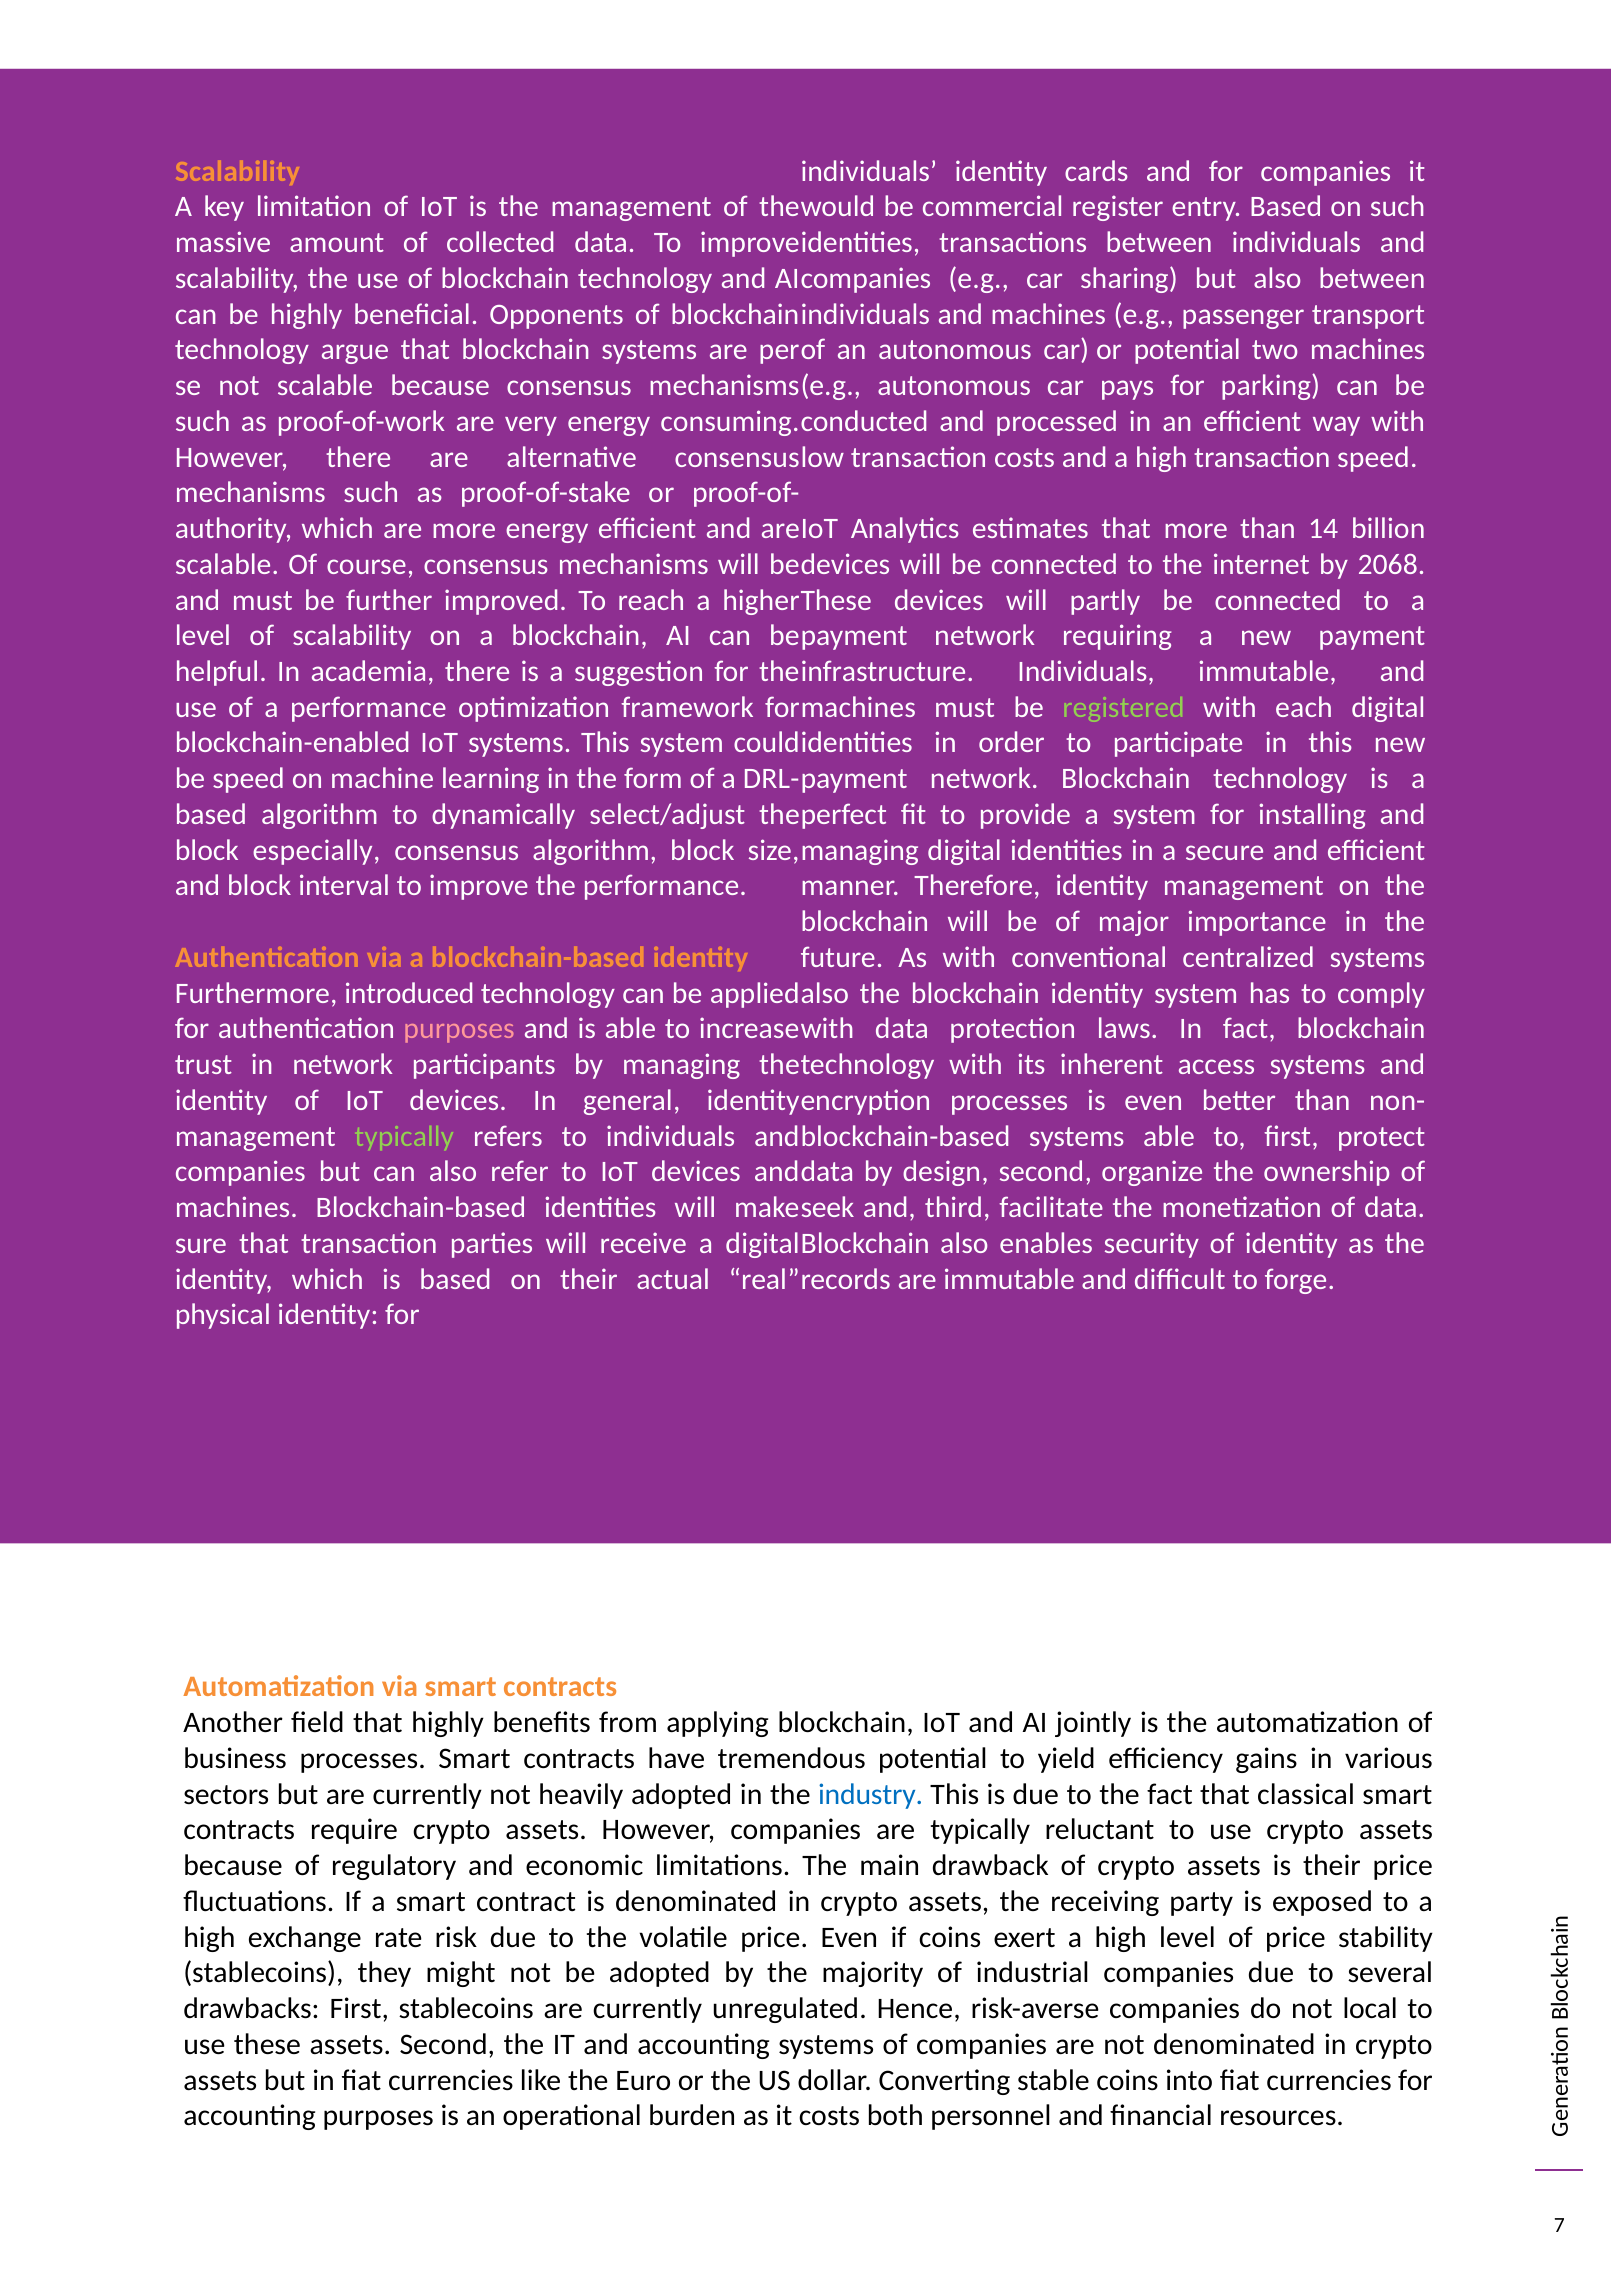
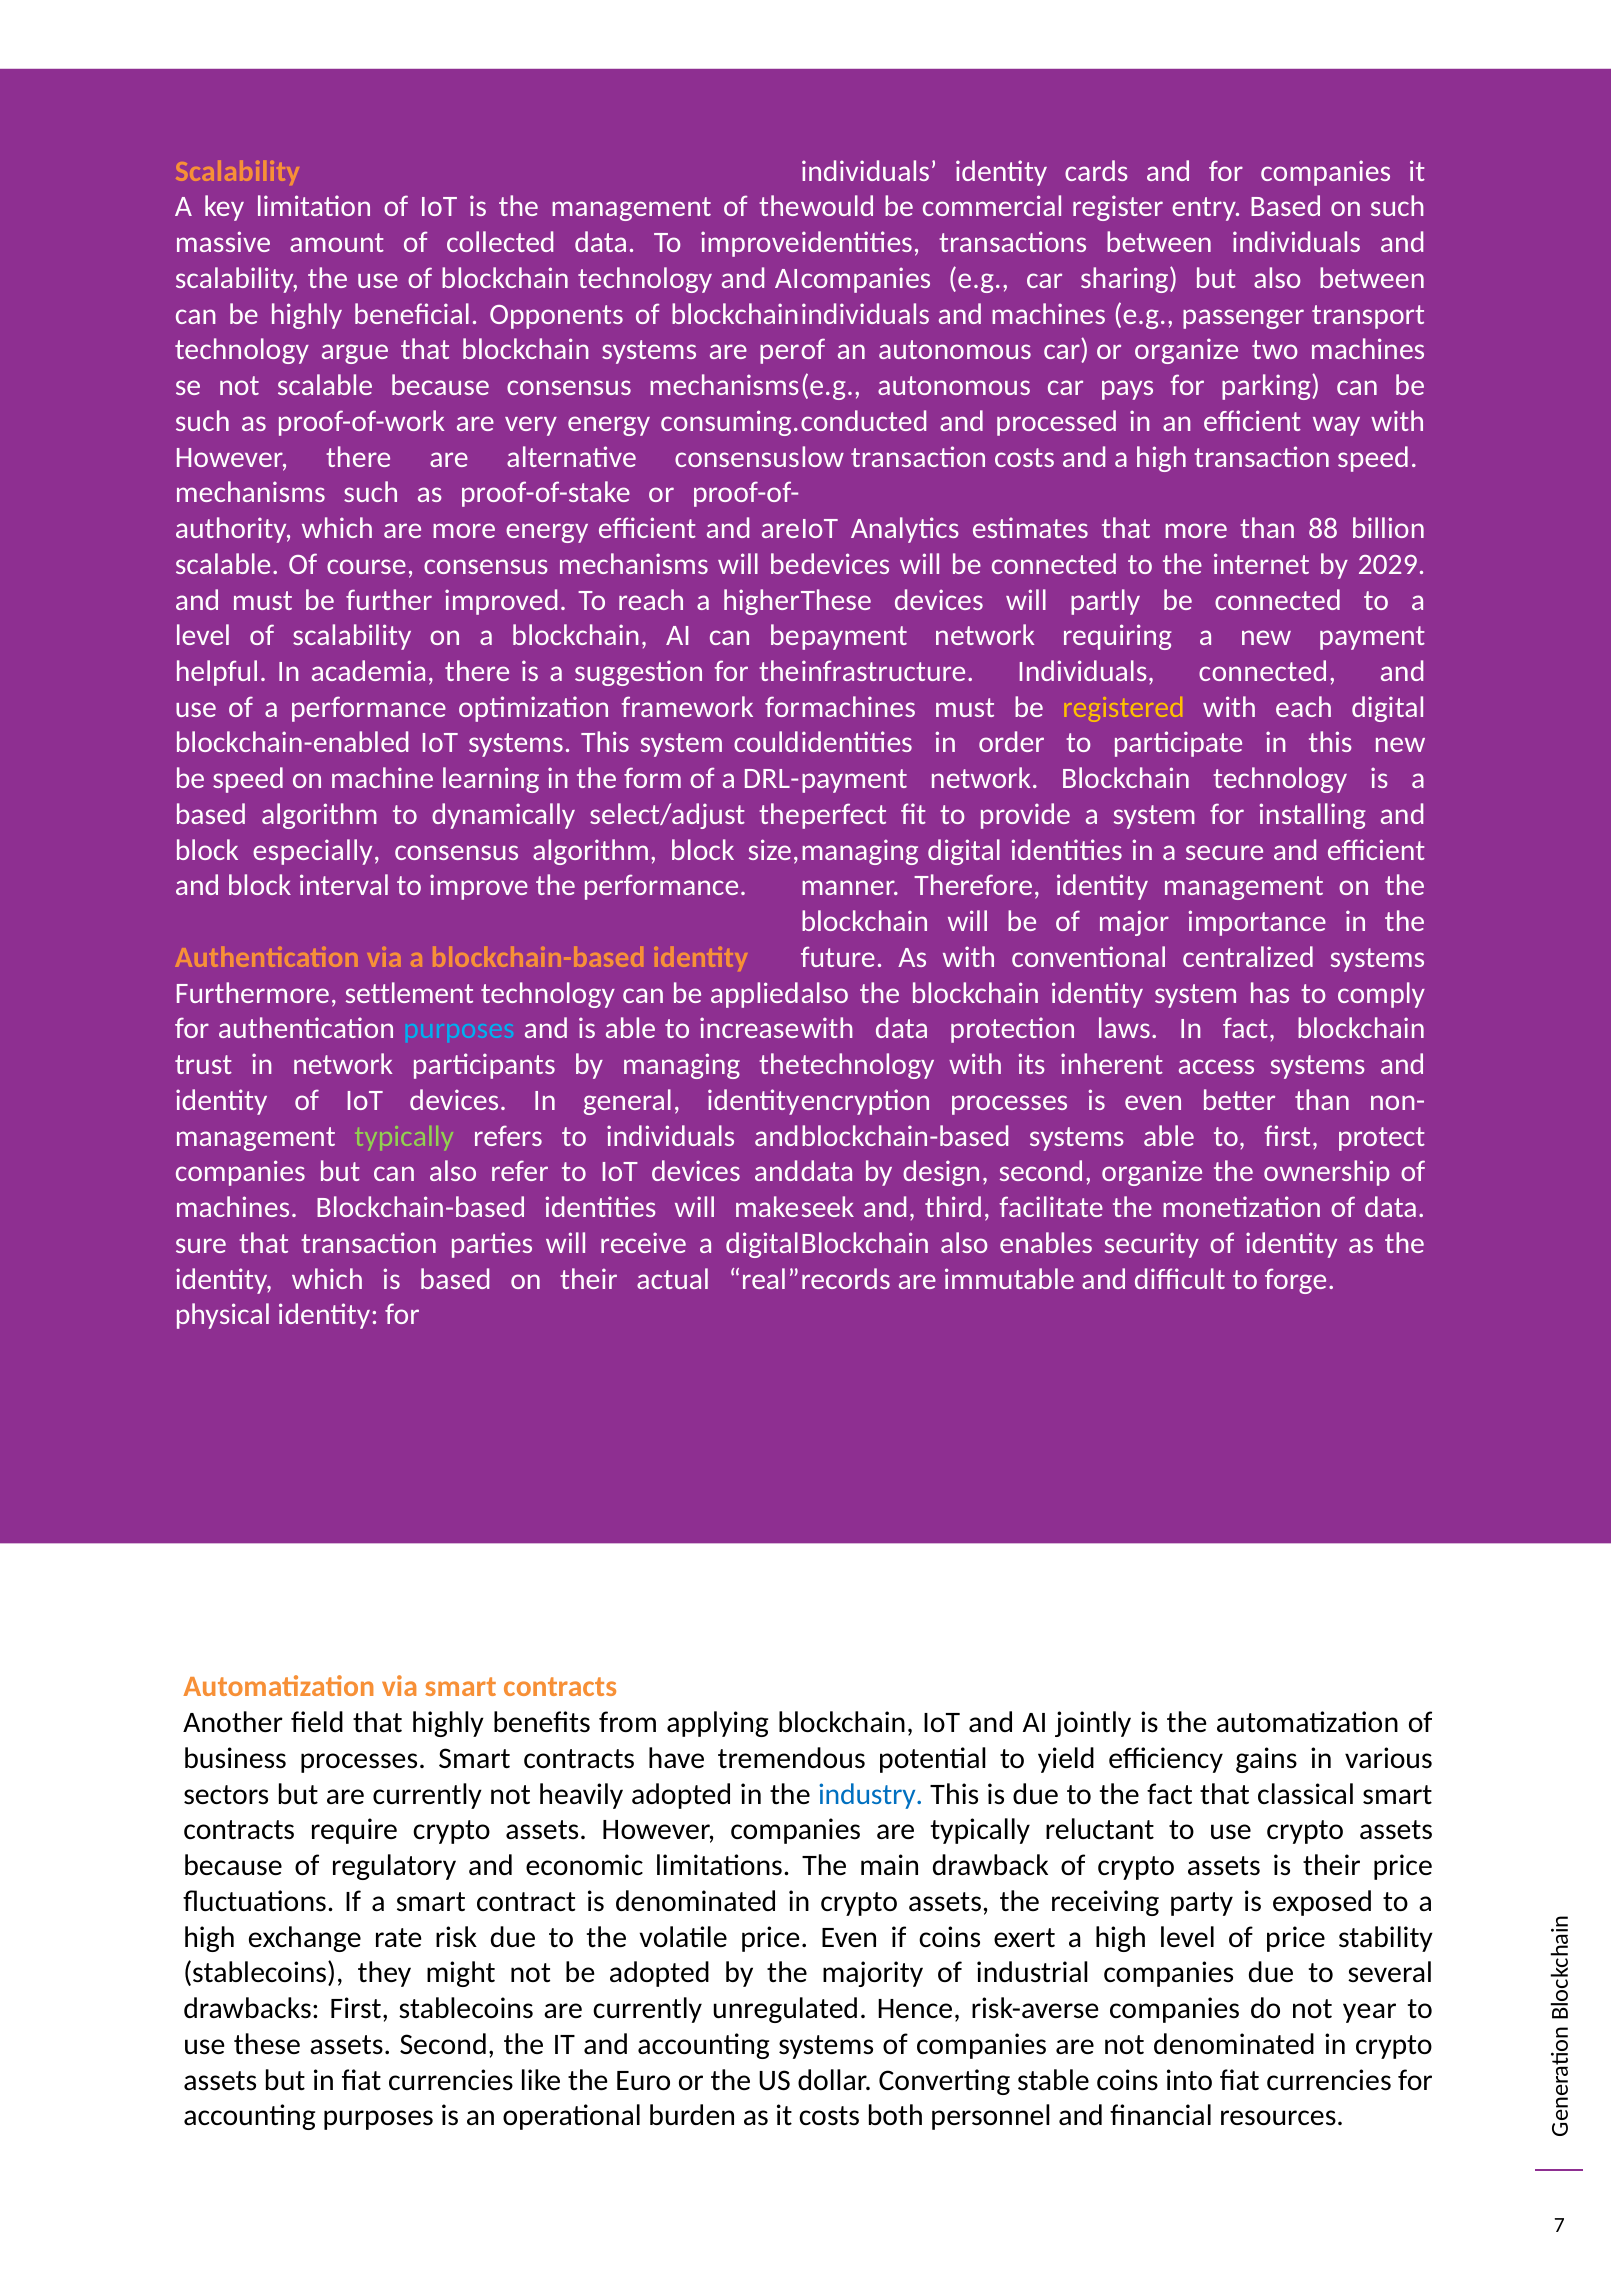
or potential: potential -> organize (1187, 350)
14: 14 -> 88 (1323, 529)
2068: 2068 -> 2029 (1391, 565)
Individuals immutable: immutable -> connected (1267, 672)
registered colour: light green -> yellow (1124, 708)
introduced: introduced -> settlement (409, 994)
purposes colour: pink -> light blue (459, 1029)
local: local -> year (1370, 2009)
